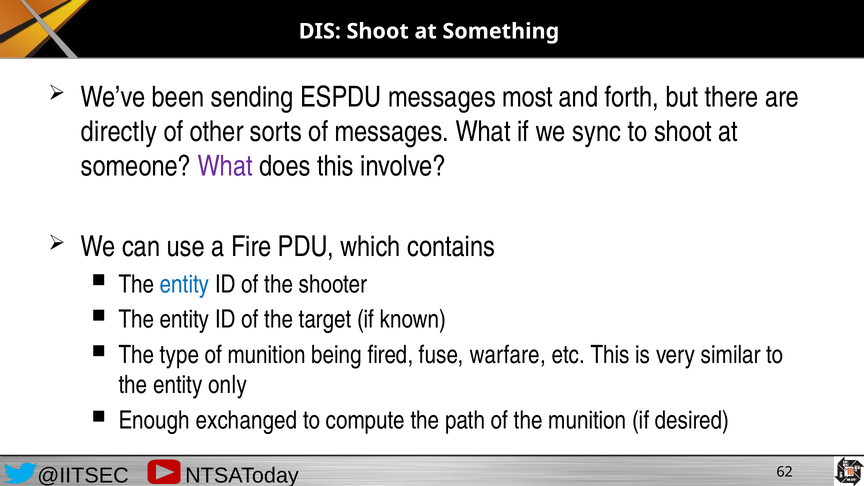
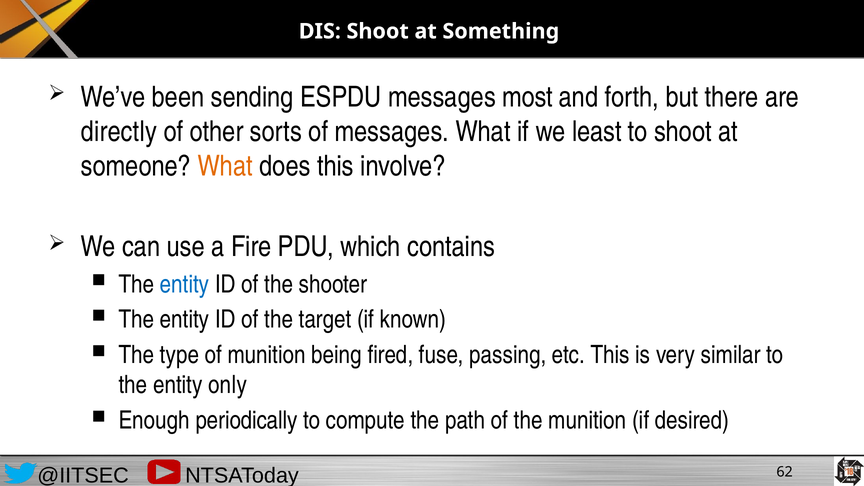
sync: sync -> least (597, 132)
What colour: purple -> orange (225, 166)
warfare: warfare -> passing (508, 355)
exchanged: exchanged -> periodically (247, 420)
